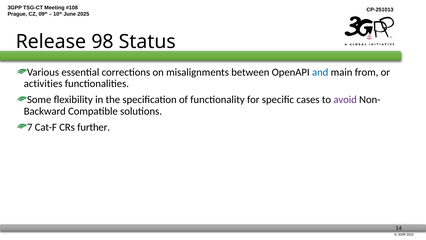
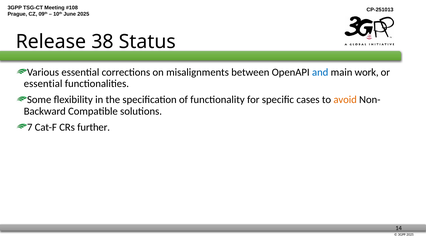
98: 98 -> 38 (103, 42)
from: from -> work (367, 72)
activities: activities -> essential (43, 84)
avoid colour: purple -> orange (345, 100)
